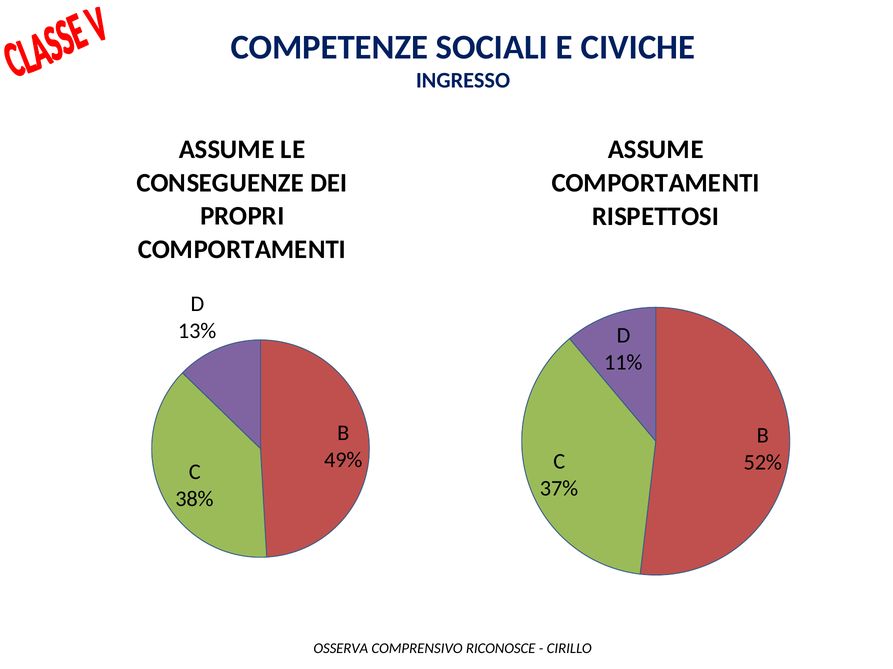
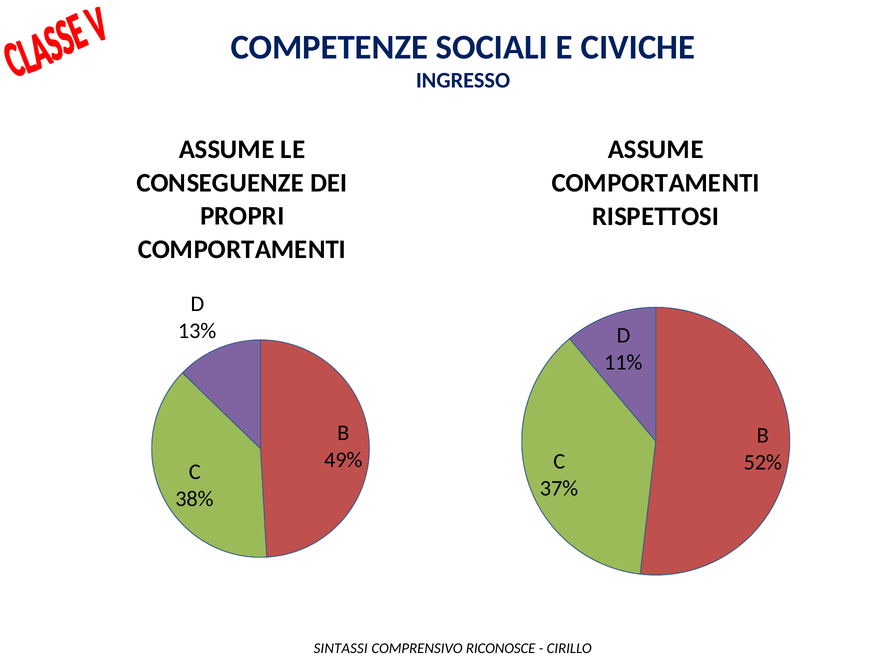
OSSERVA: OSSERVA -> SINTASSI (341, 649)
